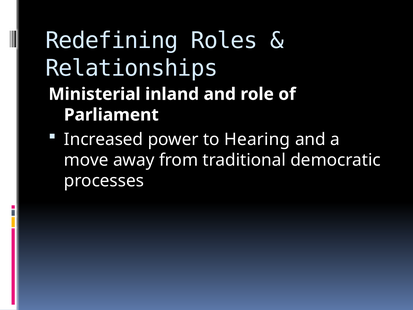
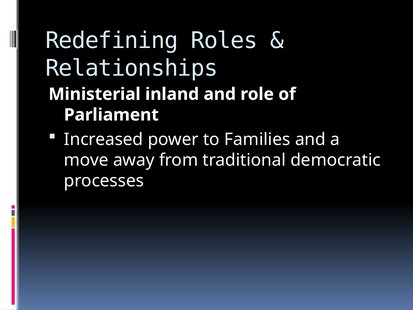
Hearing: Hearing -> Families (257, 139)
